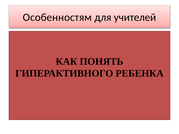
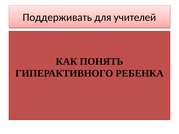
Особенностям: Особенностям -> Поддерживать (57, 17)
